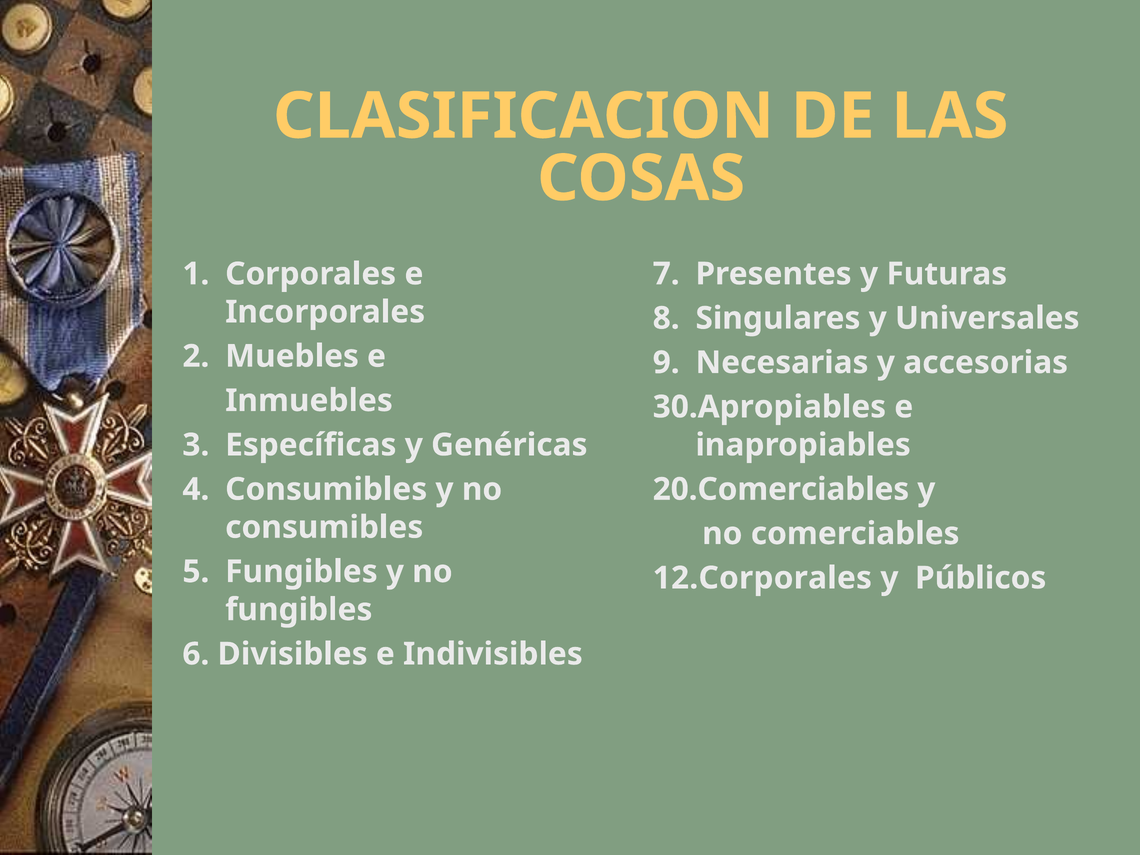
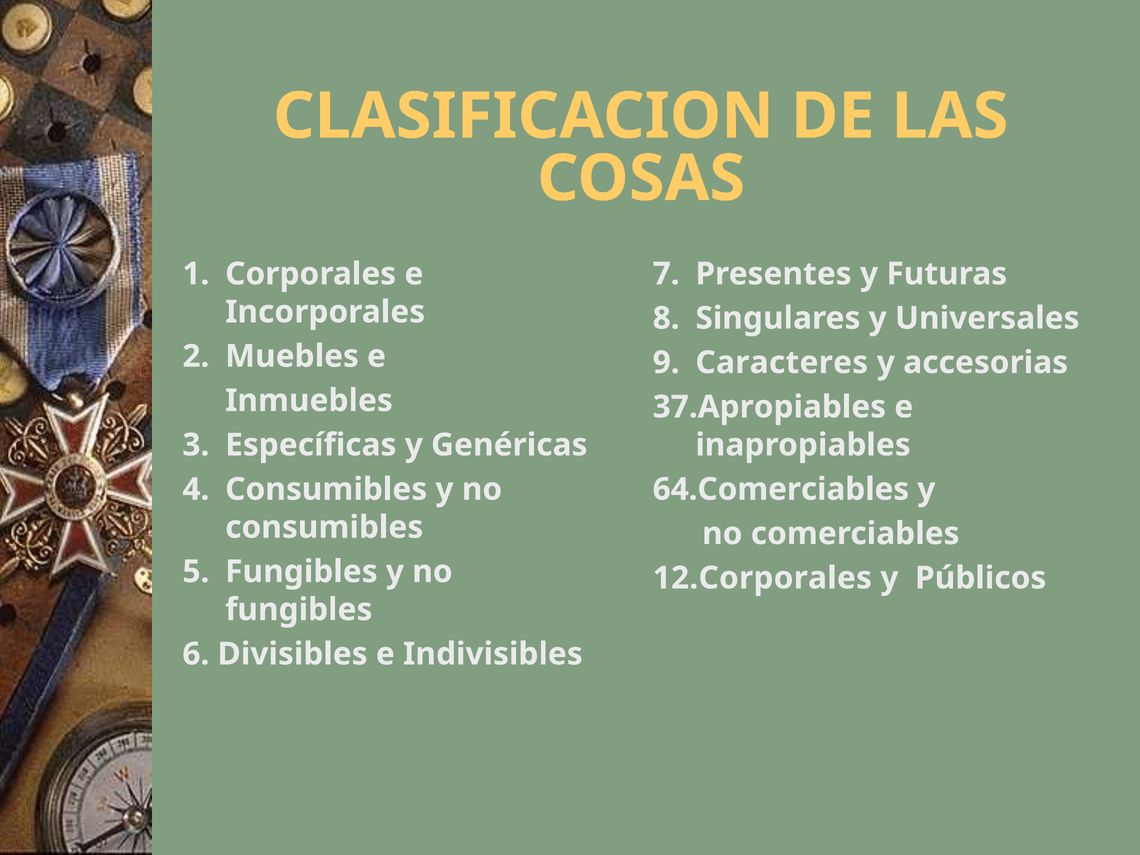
Necesarias: Necesarias -> Caracteres (782, 363)
30.Apropiables: 30.Apropiables -> 37.Apropiables (769, 407)
20.Comerciables: 20.Comerciables -> 64.Comerciables (781, 489)
